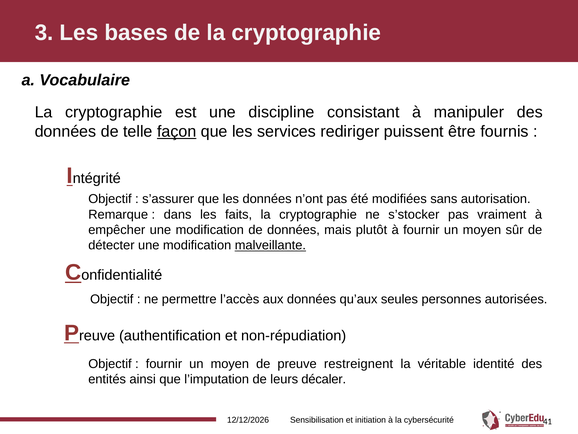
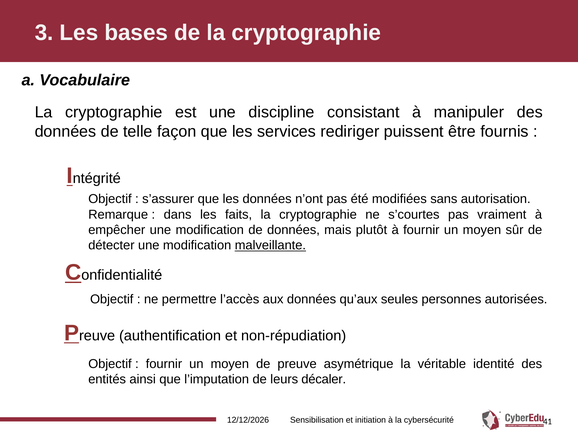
façon underline: present -> none (177, 131)
s’stocker: s’stocker -> s’courtes (414, 214)
restreignent: restreignent -> asymétrique (359, 363)
